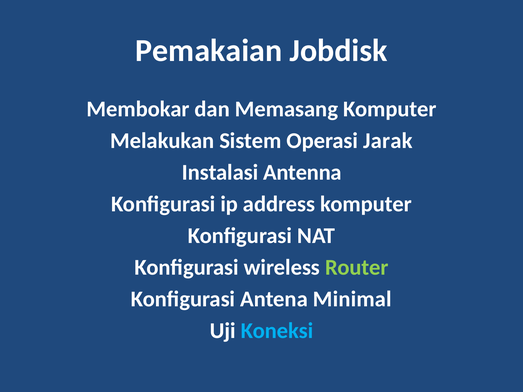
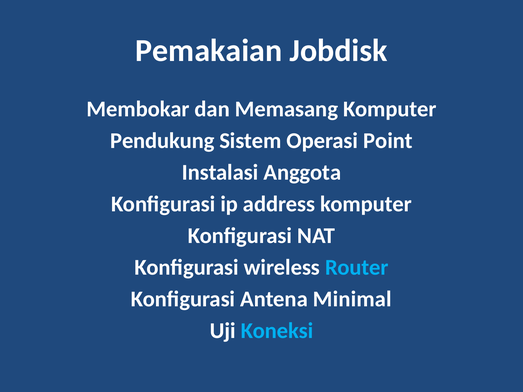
Melakukan: Melakukan -> Pendukung (162, 141)
Jarak: Jarak -> Point (388, 141)
Antenna: Antenna -> Anggota (302, 173)
Router colour: light green -> light blue (357, 268)
